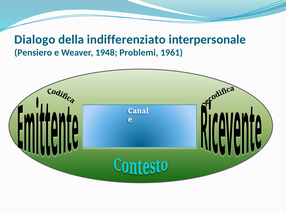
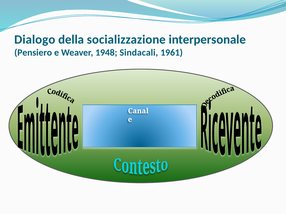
indifferenziato: indifferenziato -> socializzazione (126, 40)
Problemi: Problemi -> Sindacali (139, 53)
